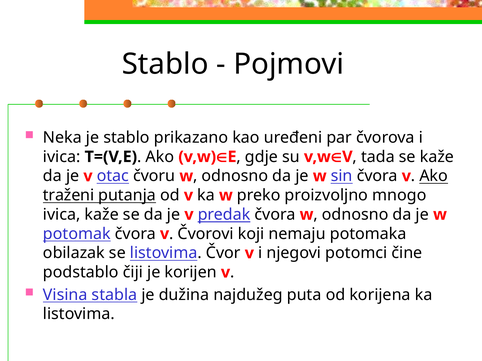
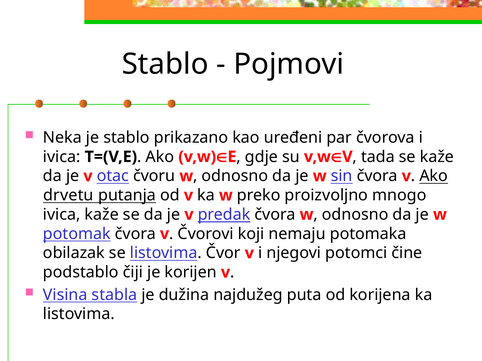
traženi: traženi -> drvetu (68, 196)
